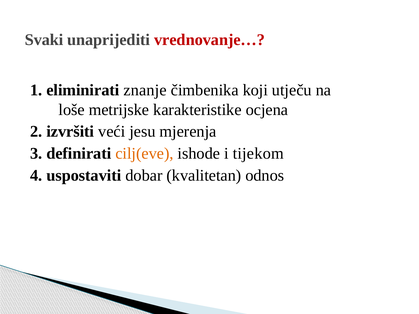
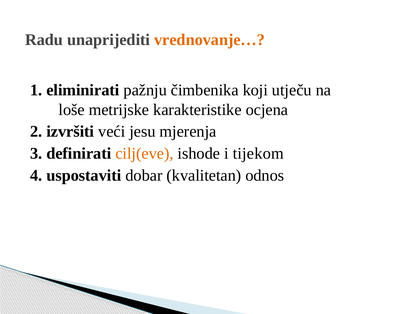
Svaki: Svaki -> Radu (44, 40)
vrednovanje… colour: red -> orange (210, 40)
znanje: znanje -> pažnju (145, 90)
